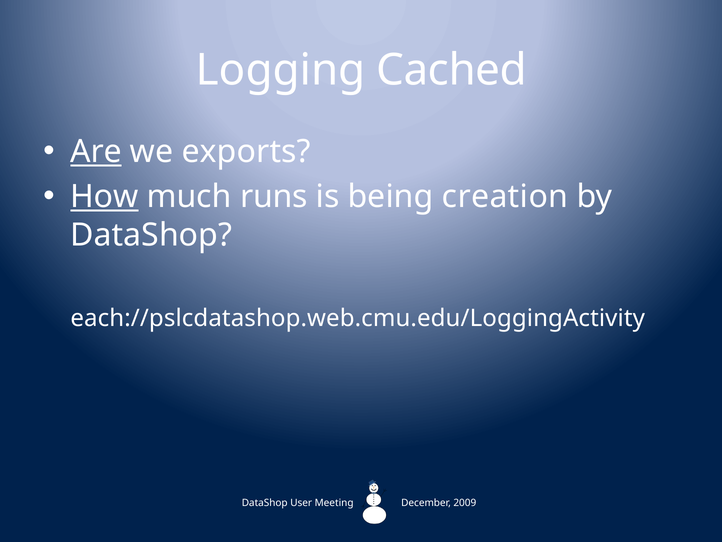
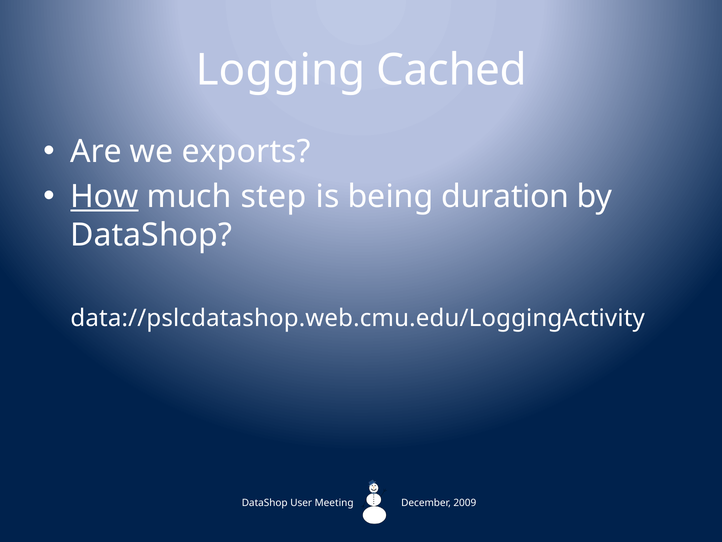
Are underline: present -> none (96, 151)
runs: runs -> step (274, 196)
creation: creation -> duration (505, 196)
each://pslcdatashop.web.cmu.edu/LoggingActivity: each://pslcdatashop.web.cmu.edu/LoggingActivity -> data://pslcdatashop.web.cmu.edu/LoggingActivity (358, 318)
